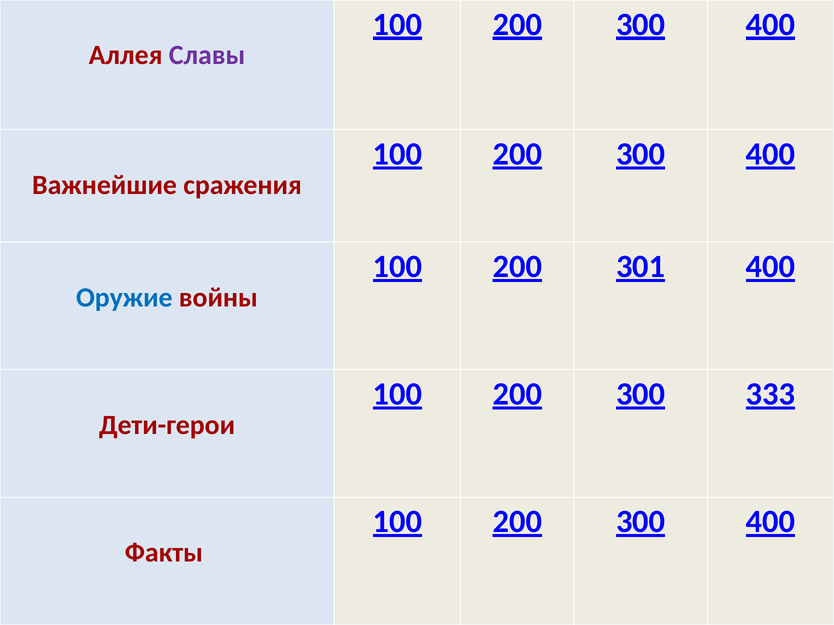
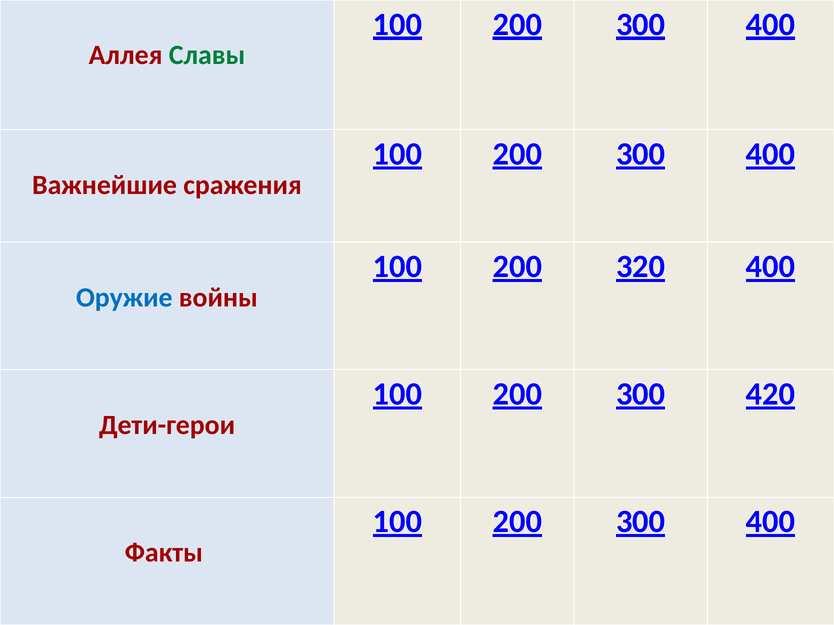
Славы colour: purple -> green (207, 55)
301: 301 -> 320 (641, 267)
333: 333 -> 420 (771, 394)
